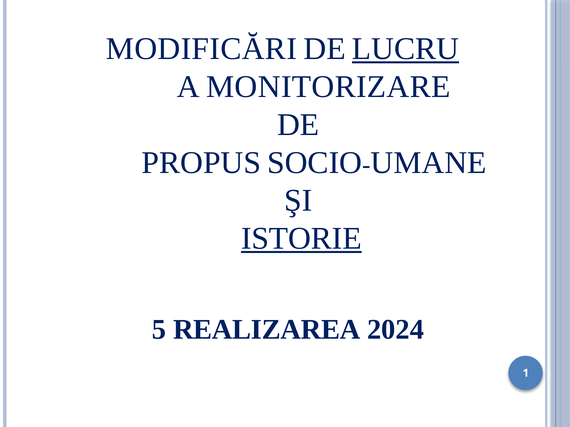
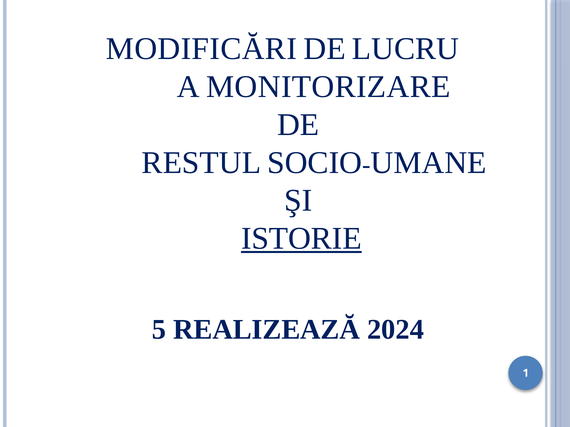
LUCRU underline: present -> none (406, 49)
PROPUS: PROPUS -> RESTUL (201, 163)
REALIZAREA: REALIZAREA -> REALIZEAZĂ (267, 330)
